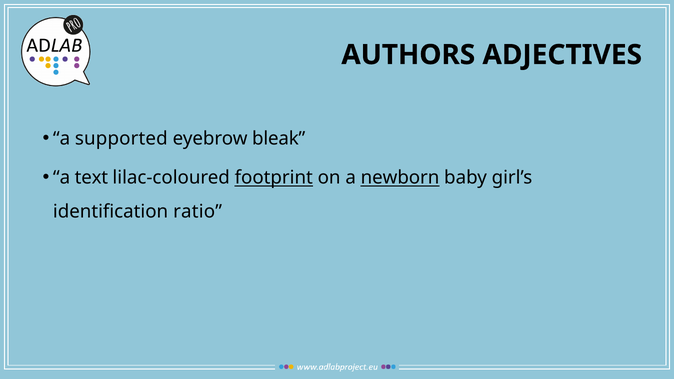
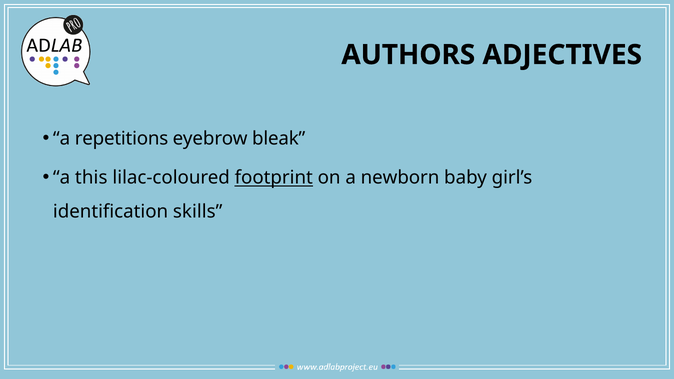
supported: supported -> repetitions (122, 138)
text: text -> this (91, 178)
newborn underline: present -> none (400, 178)
ratio: ratio -> skills (198, 212)
